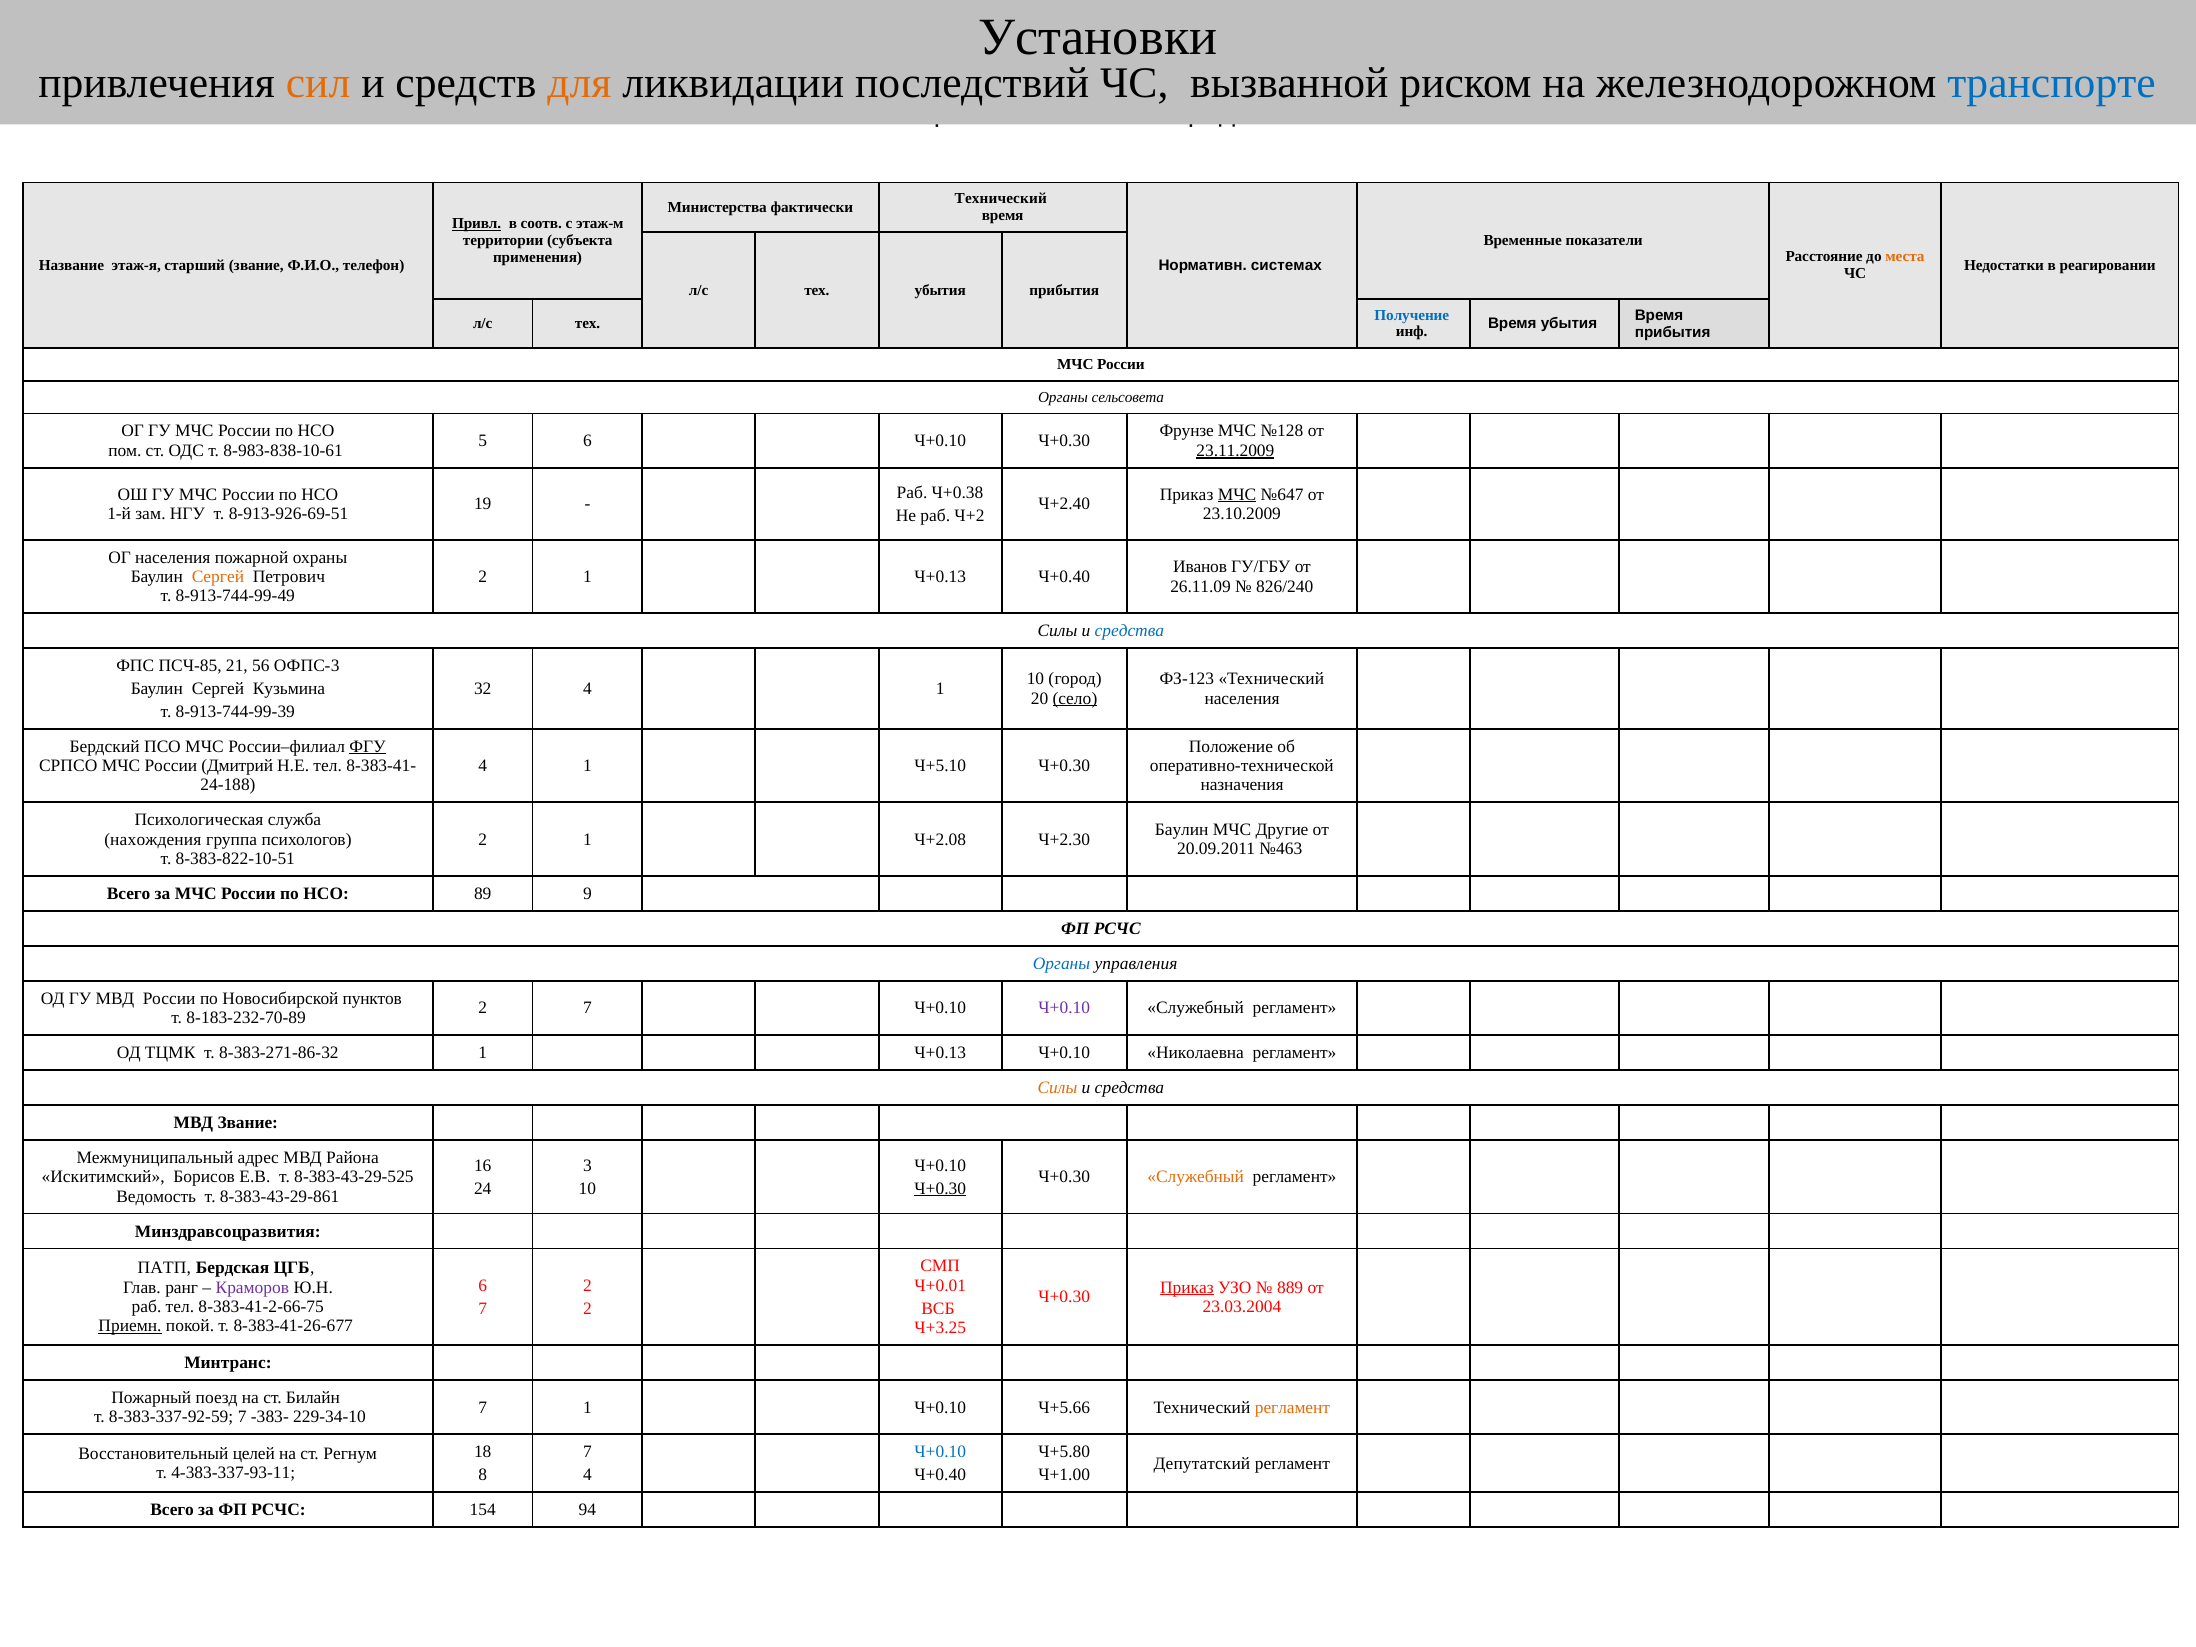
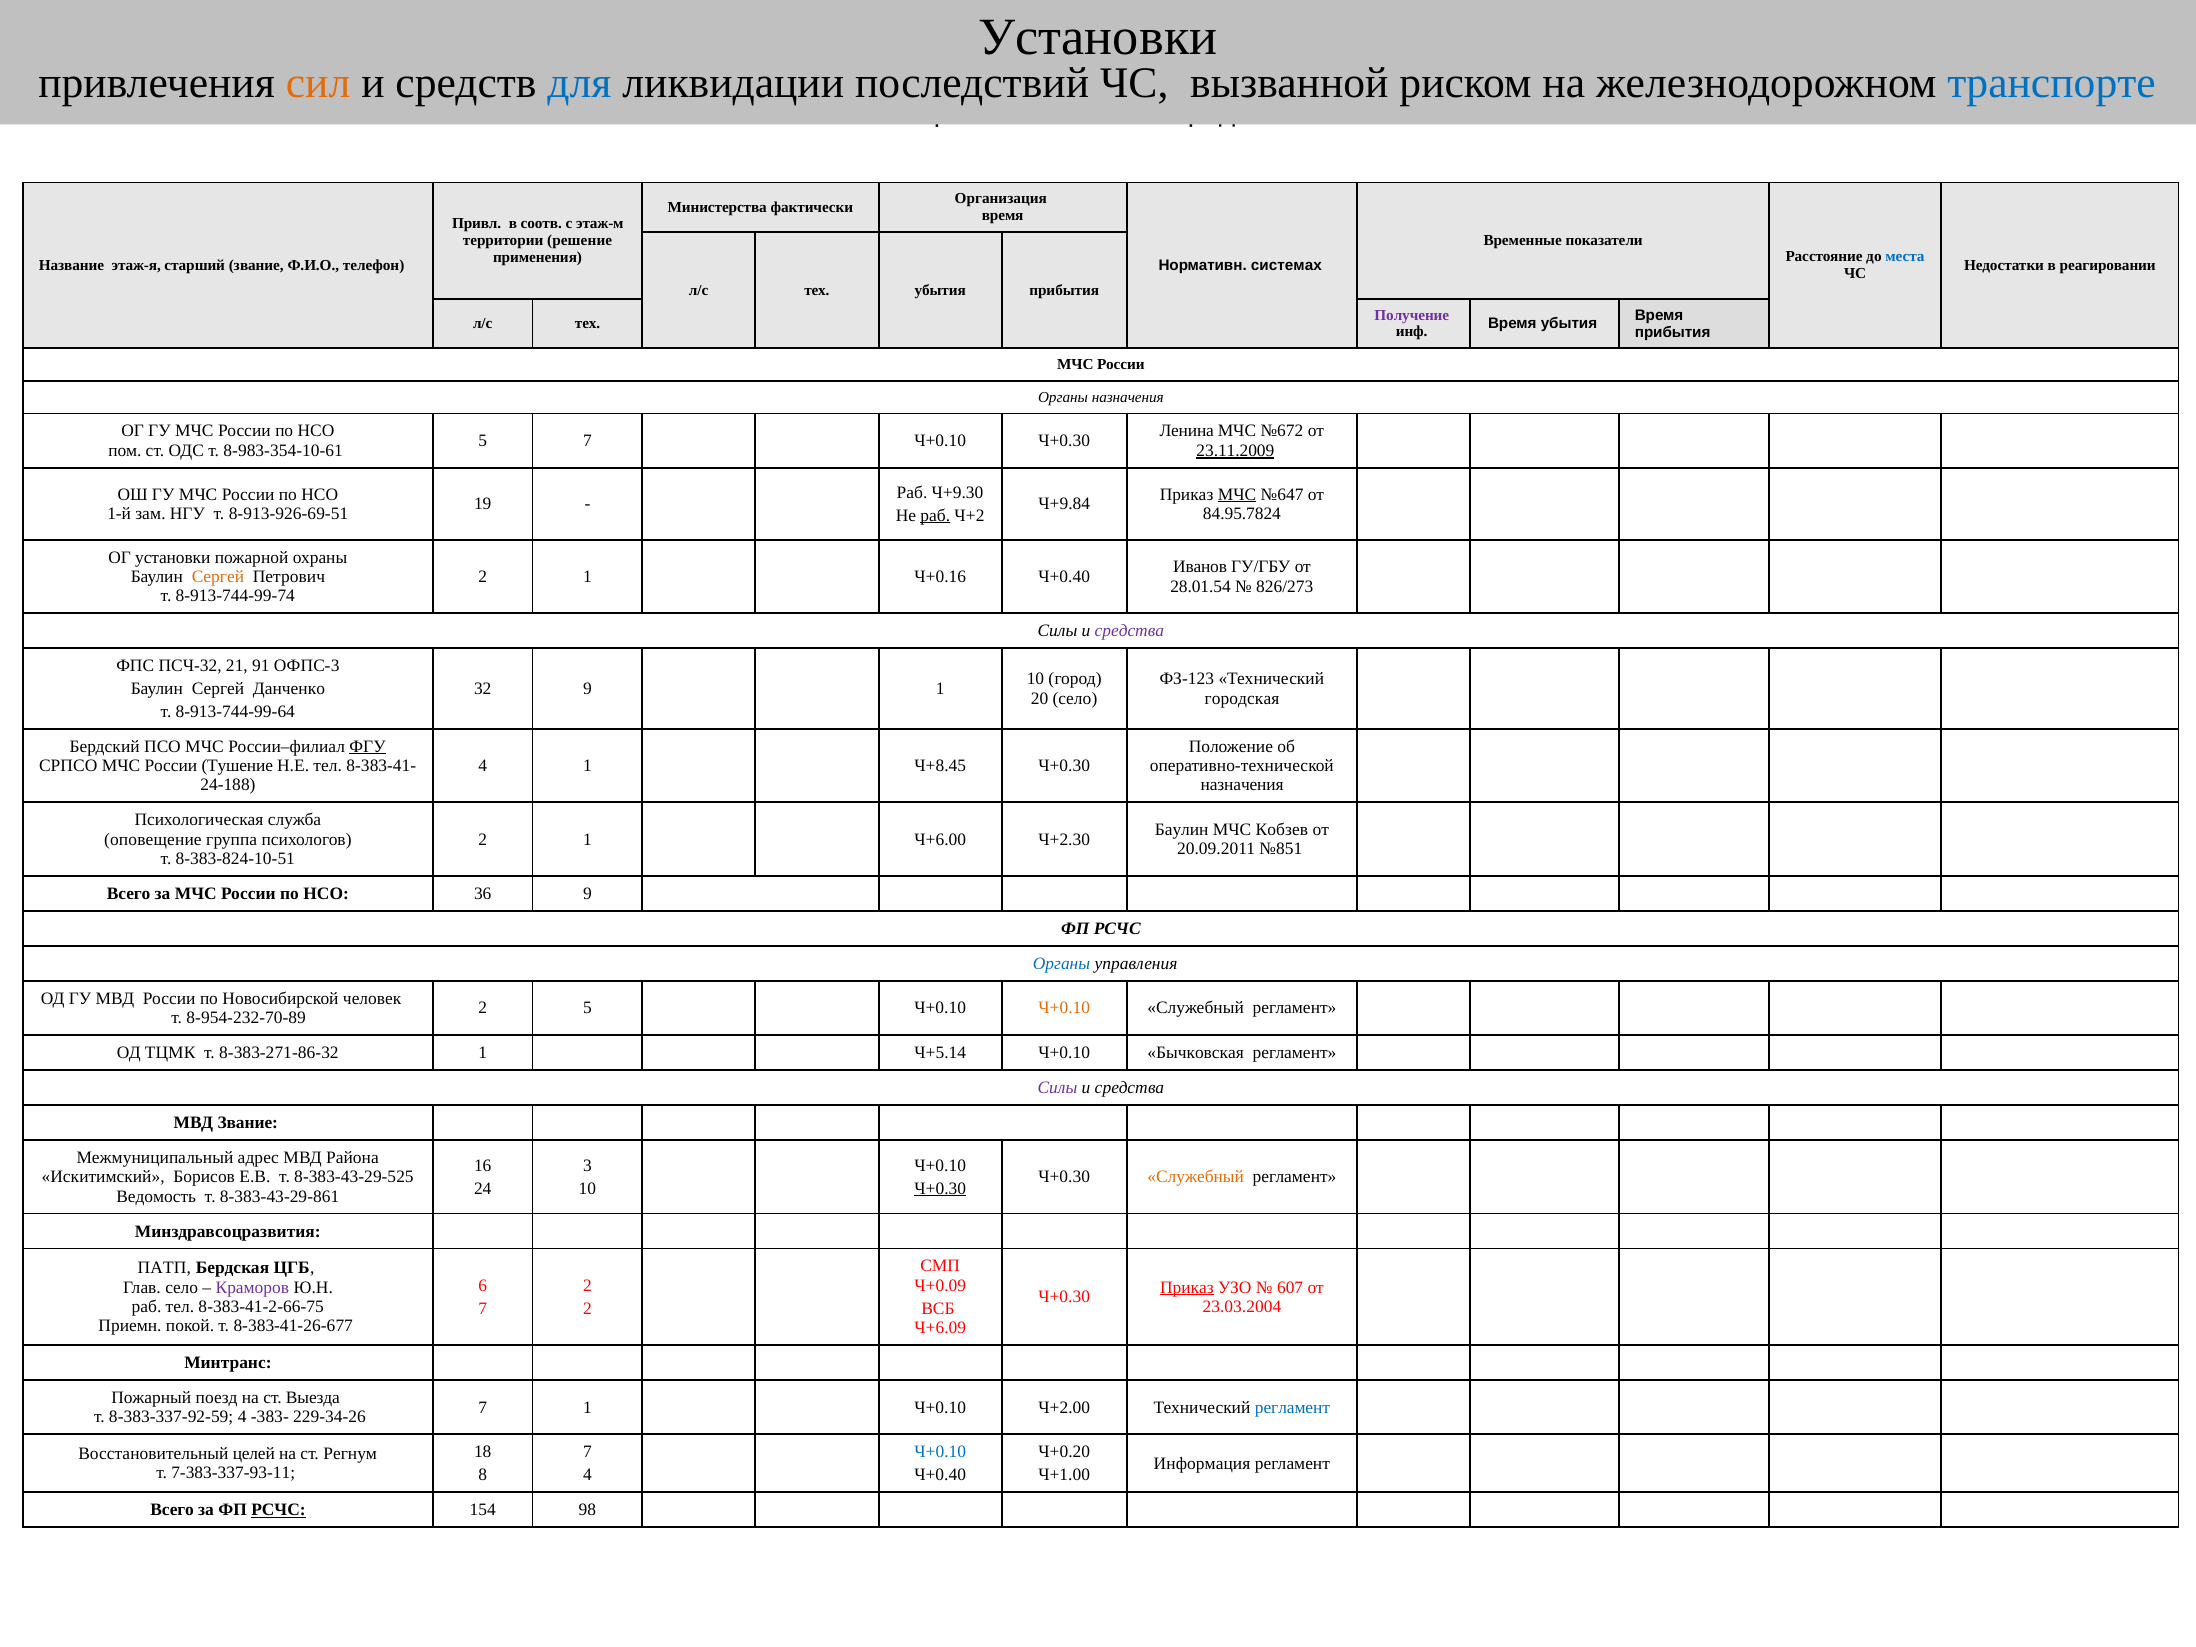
для colour: orange -> blue (579, 83)
Технический: Технический -> Организация (1001, 199)
Привл underline: present -> none (477, 224)
субъекта: субъекта -> решение (580, 241)
места colour: orange -> blue (1905, 257)
Получение colour: blue -> purple (1412, 315)
Органы сельсовета: сельсовета -> назначения (1128, 397)
Фрунзе: Фрунзе -> Ленина (1187, 431)
№128: №128 -> №672 (1282, 431)
5 6: 6 -> 7 (588, 441)
8-983-838-10-61: 8-983-838-10-61 -> 8-983-354-10-61 (283, 450)
Ч+0.38: Ч+0.38 -> Ч+9.30 (957, 493)
Ч+2.40: Ч+2.40 -> Ч+9.84 (1064, 504)
23.10.2009: 23.10.2009 -> 84.95.7824 (1242, 514)
раб underline: none -> present (935, 515)
ОГ населения: населения -> установки (173, 557)
2 1 Ч+0.13: Ч+0.13 -> Ч+0.16 (940, 577)
26.11.09: 26.11.09 -> 28.01.54 (1201, 586)
826/240: 826/240 -> 826/273 (1285, 586)
8-913-744-99-49: 8-913-744-99-49 -> 8-913-744-99-74 (235, 596)
средства colour: blue -> purple (1129, 631)
ПСЧ-85: ПСЧ-85 -> ПСЧ-32 (190, 666)
56: 56 -> 91 (261, 666)
Кузьмина: Кузьмина -> Данченко (289, 689)
32 4: 4 -> 9 (588, 689)
село underline: present -> none (1075, 698)
населения: населения -> городская (1242, 698)
8-913-744-99-39: 8-913-744-99-39 -> 8-913-744-99-64 (235, 711)
Дмитрий: Дмитрий -> Тушение (237, 766)
Ч+5.10: Ч+5.10 -> Ч+8.45 (940, 766)
Другие: Другие -> Кобзев (1282, 830)
нахождения: нахождения -> оповещение (153, 839)
Ч+2.08: Ч+2.08 -> Ч+6.00 (940, 839)
№463: №463 -> №851 (1281, 849)
8-383-822-10-51: 8-383-822-10-51 -> 8-383-824-10-51 (235, 859)
89: 89 -> 36 (483, 894)
пунктов: пунктов -> человек (372, 999)
2 7: 7 -> 5 (588, 1008)
Ч+0.10 colour: purple -> orange (1064, 1008)
8-183-232-70-89: 8-183-232-70-89 -> 8-954-232-70-89 (246, 1018)
8-383-271-86-32 1 Ч+0.13: Ч+0.13 -> Ч+5.14 (940, 1053)
Николаевна: Николаевна -> Бычковская (1196, 1053)
Силы colour: orange -> purple (1057, 1088)
Ч+0.01: Ч+0.01 -> Ч+0.09 (940, 1286)
Глав ранг: ранг -> село (182, 1287)
889: 889 -> 607 (1290, 1287)
Приемн underline: present -> none (130, 1326)
Ч+3.25: Ч+3.25 -> Ч+6.09 (940, 1328)
Билайн: Билайн -> Выезда (313, 1398)
Ч+5.66: Ч+5.66 -> Ч+2.00 (1064, 1407)
регламент colour: orange -> blue (1292, 1407)
8-383-337-92-59 7: 7 -> 4 (242, 1417)
229-34-10: 229-34-10 -> 229-34-26 (330, 1417)
Ч+5.80: Ч+5.80 -> Ч+0.20 (1064, 1452)
Депутатский: Депутатский -> Информация (1202, 1463)
4-383-337-93-11: 4-383-337-93-11 -> 7-383-337-93-11 (233, 1473)
РСЧС underline: none -> present (278, 1510)
94: 94 -> 98 (587, 1510)
